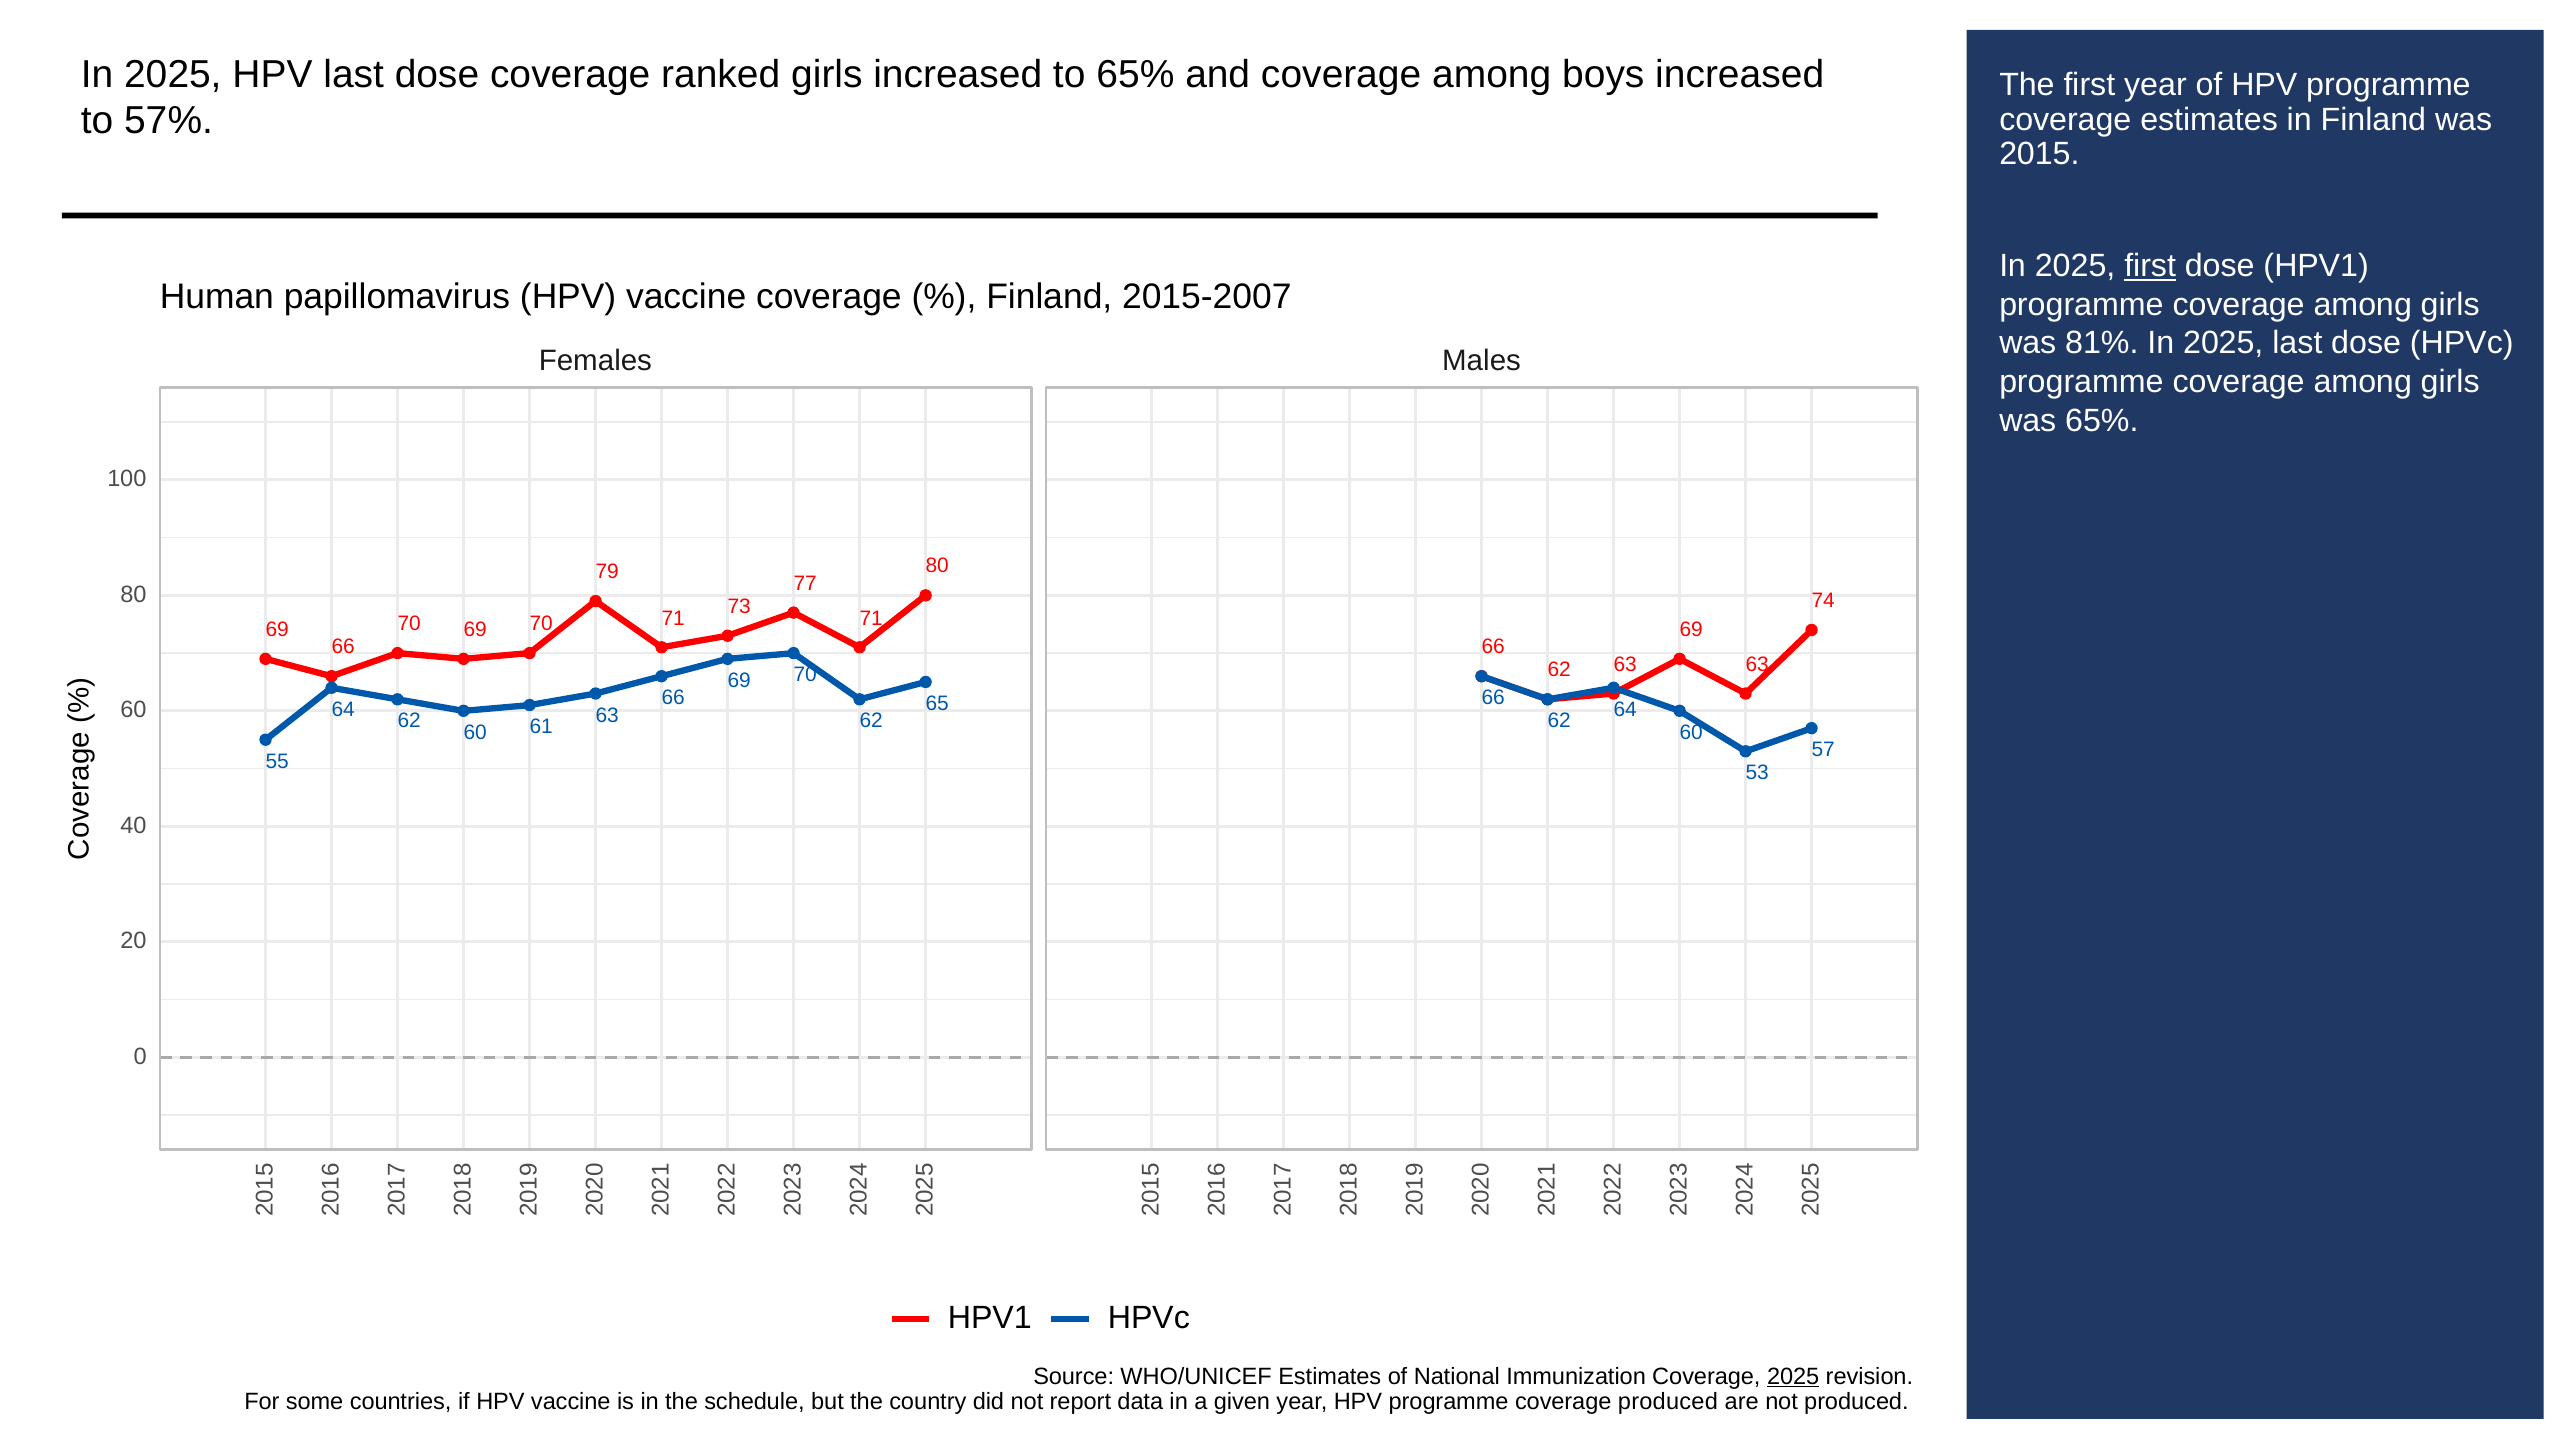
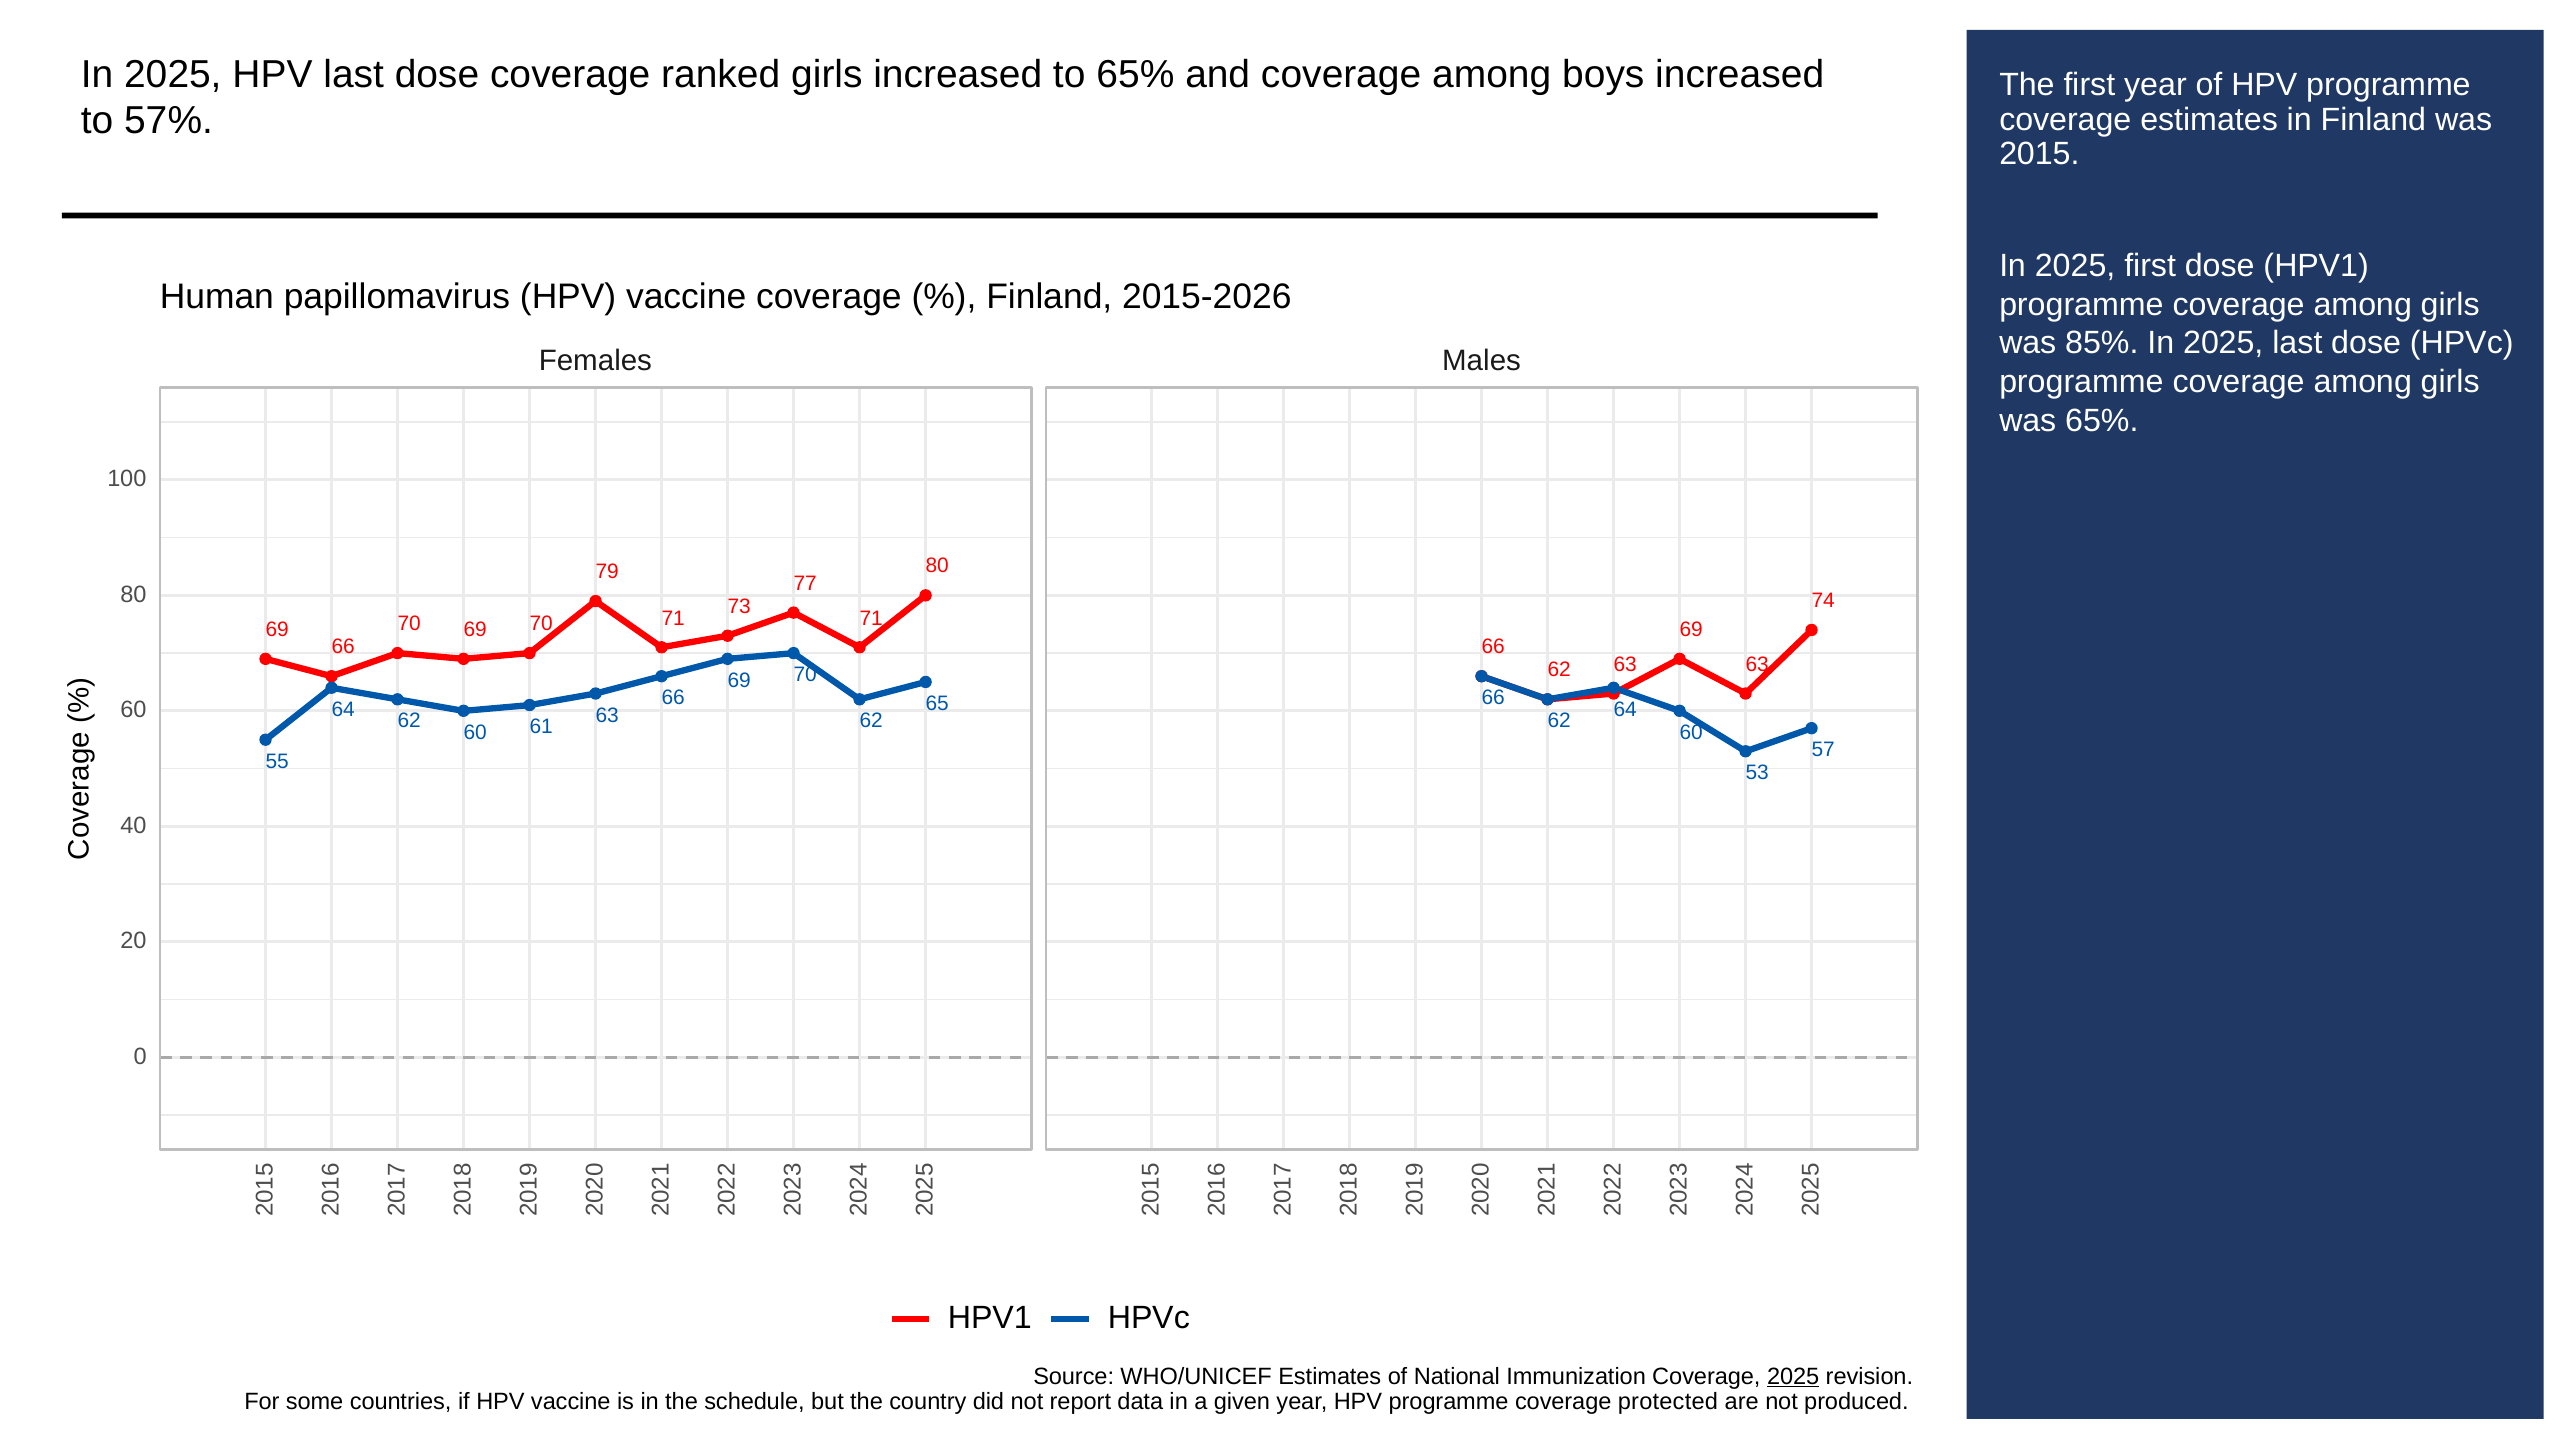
first underline: present -> none (2150, 266)
2015-2007: 2015-2007 -> 2015-2026 (1207, 297)
81%: 81% -> 85% (2102, 343)
coverage produced: produced -> protected (1668, 1402)
